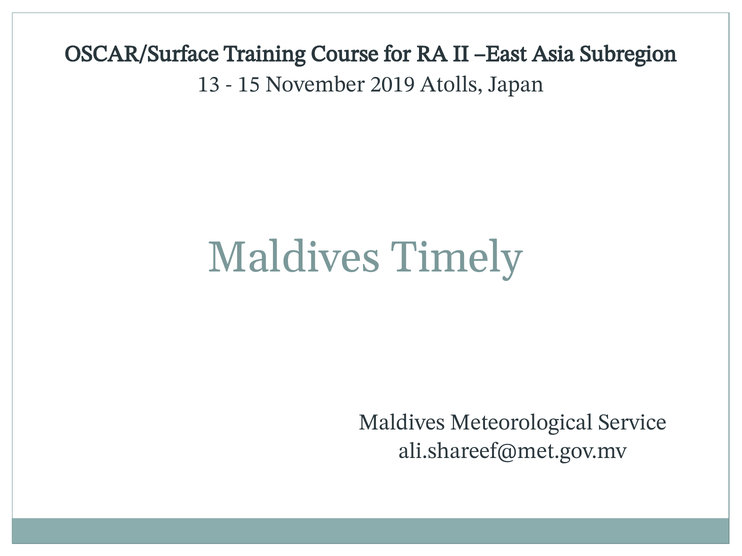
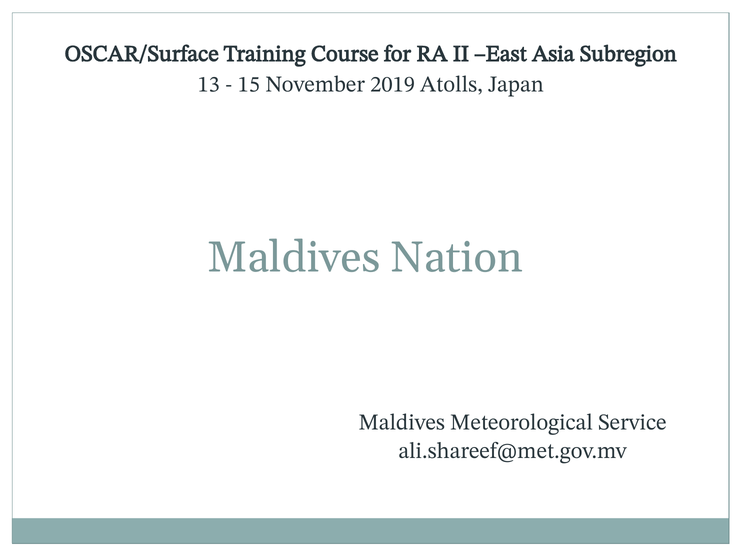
Timely: Timely -> Nation (457, 258)
